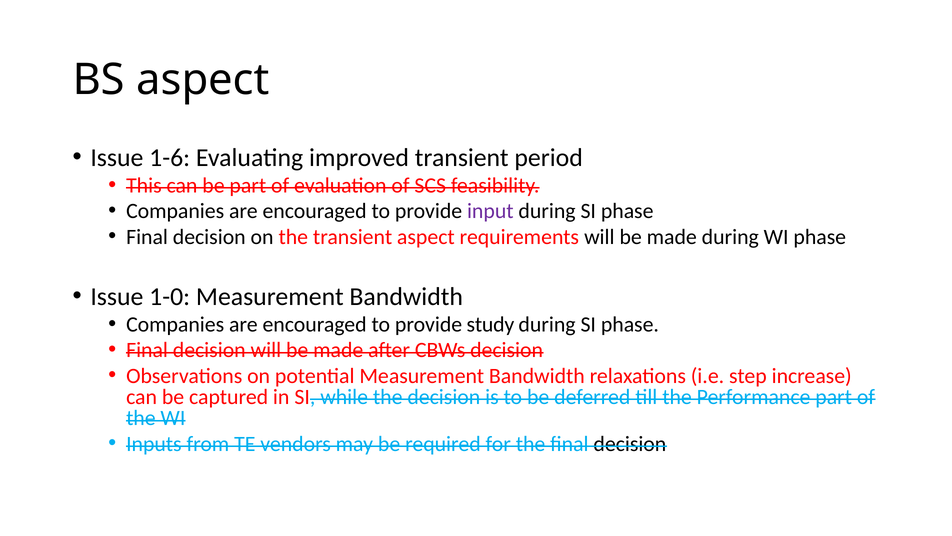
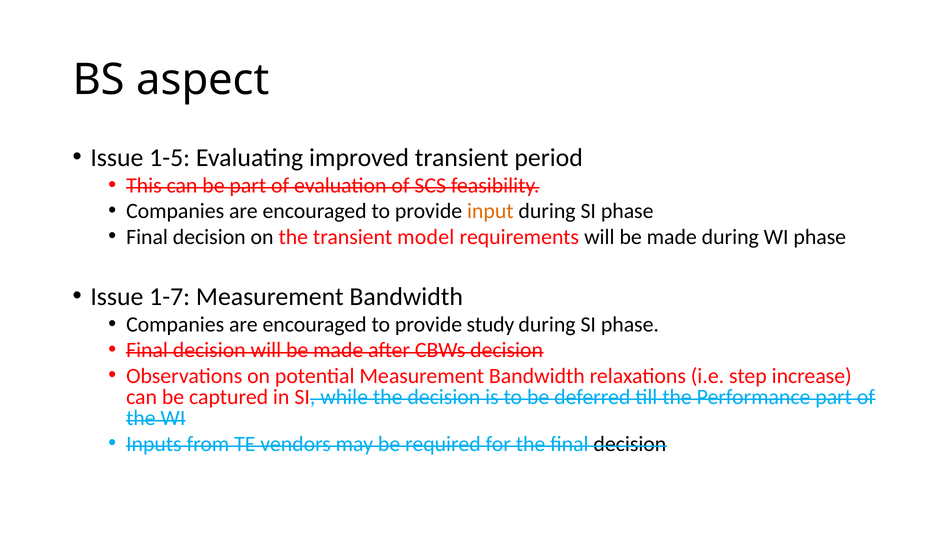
1-6: 1-6 -> 1-5 (170, 158)
input colour: purple -> orange (490, 211)
transient aspect: aspect -> model (426, 237)
1-0: 1-0 -> 1-7 (170, 296)
